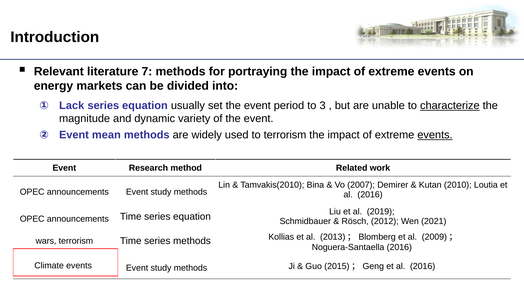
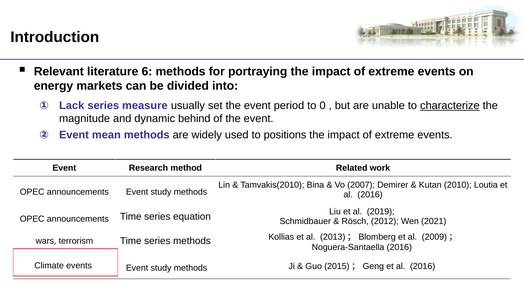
7: 7 -> 6 (147, 71)
equation: equation -> measure (145, 105)
3: 3 -> 0 (323, 105)
variety: variety -> behind (194, 119)
to terrorism: terrorism -> positions (285, 135)
events underline: present -> none (435, 135)
